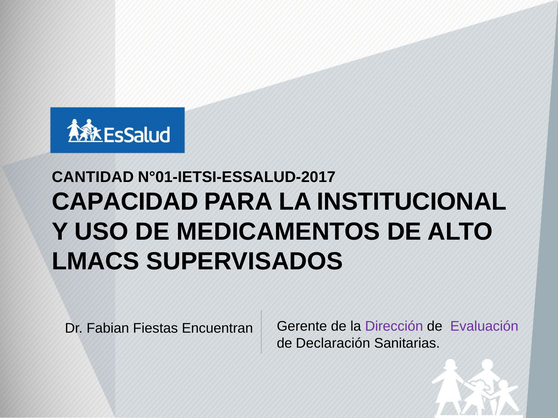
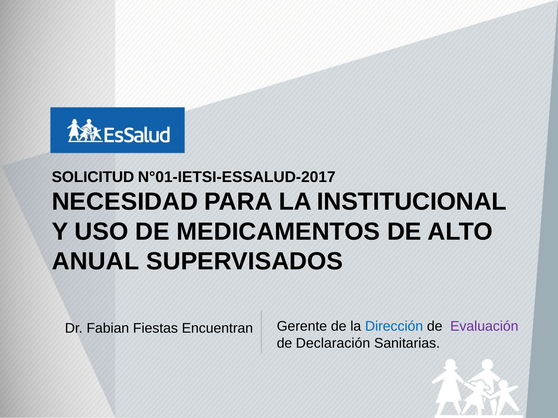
CANTIDAD: CANTIDAD -> SOLICITUD (93, 177)
CAPACIDAD: CAPACIDAD -> NECESIDAD (125, 202)
LMACS: LMACS -> ANUAL (95, 262)
Dirección colour: purple -> blue (394, 327)
